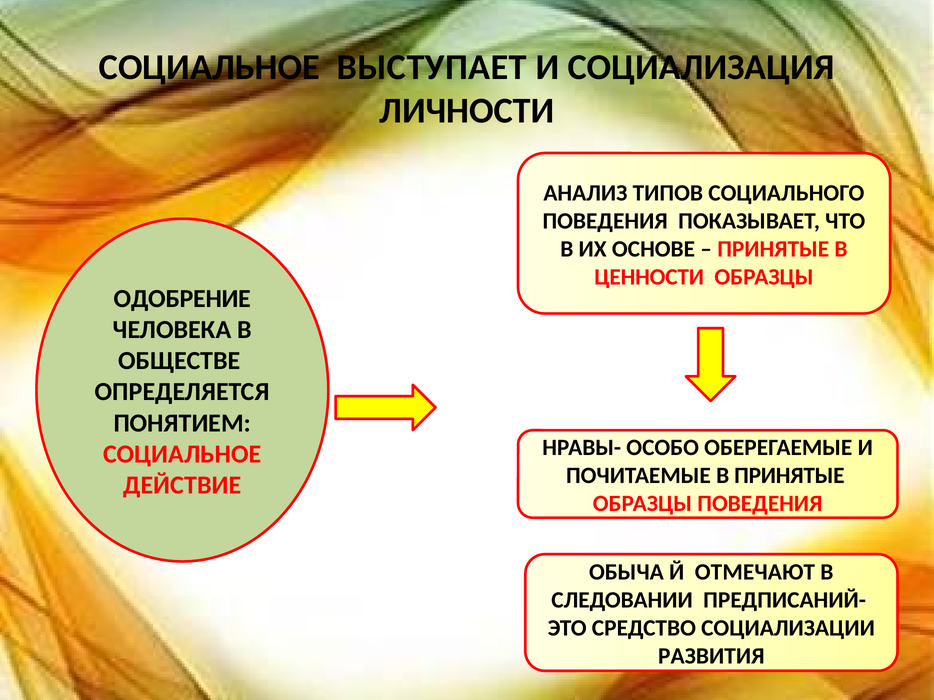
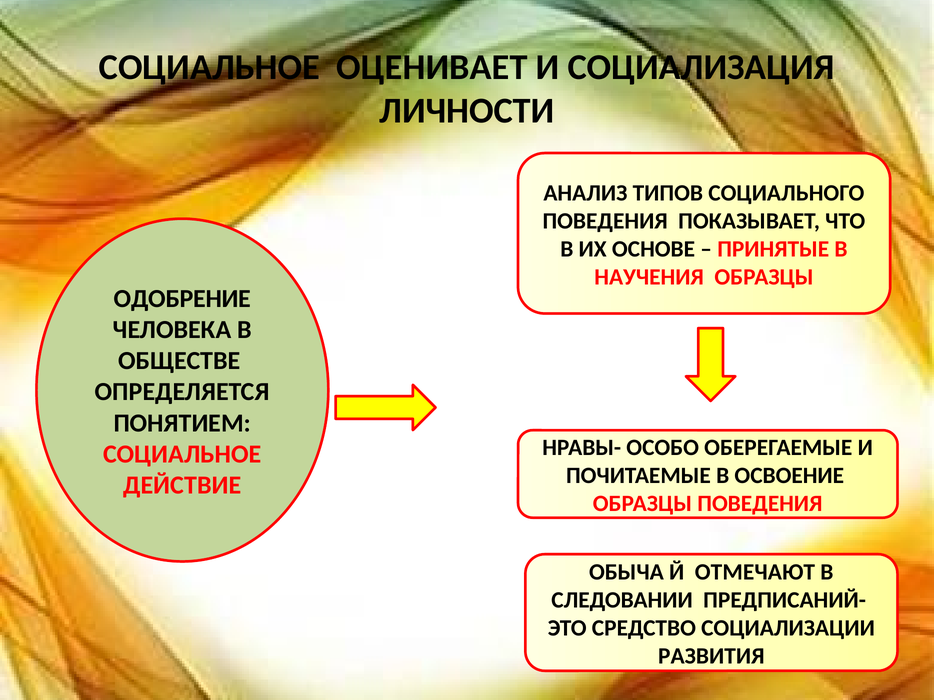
ВЫСТУПАЕТ: ВЫСТУПАЕТ -> ОЦЕНИВАЕТ (432, 67)
ЦЕННОСТИ: ЦЕННОСТИ -> НАУЧЕНИЯ (649, 277)
В ПРИНЯТЫЕ: ПРИНЯТЫЕ -> ОСВОЕНИЕ (789, 476)
